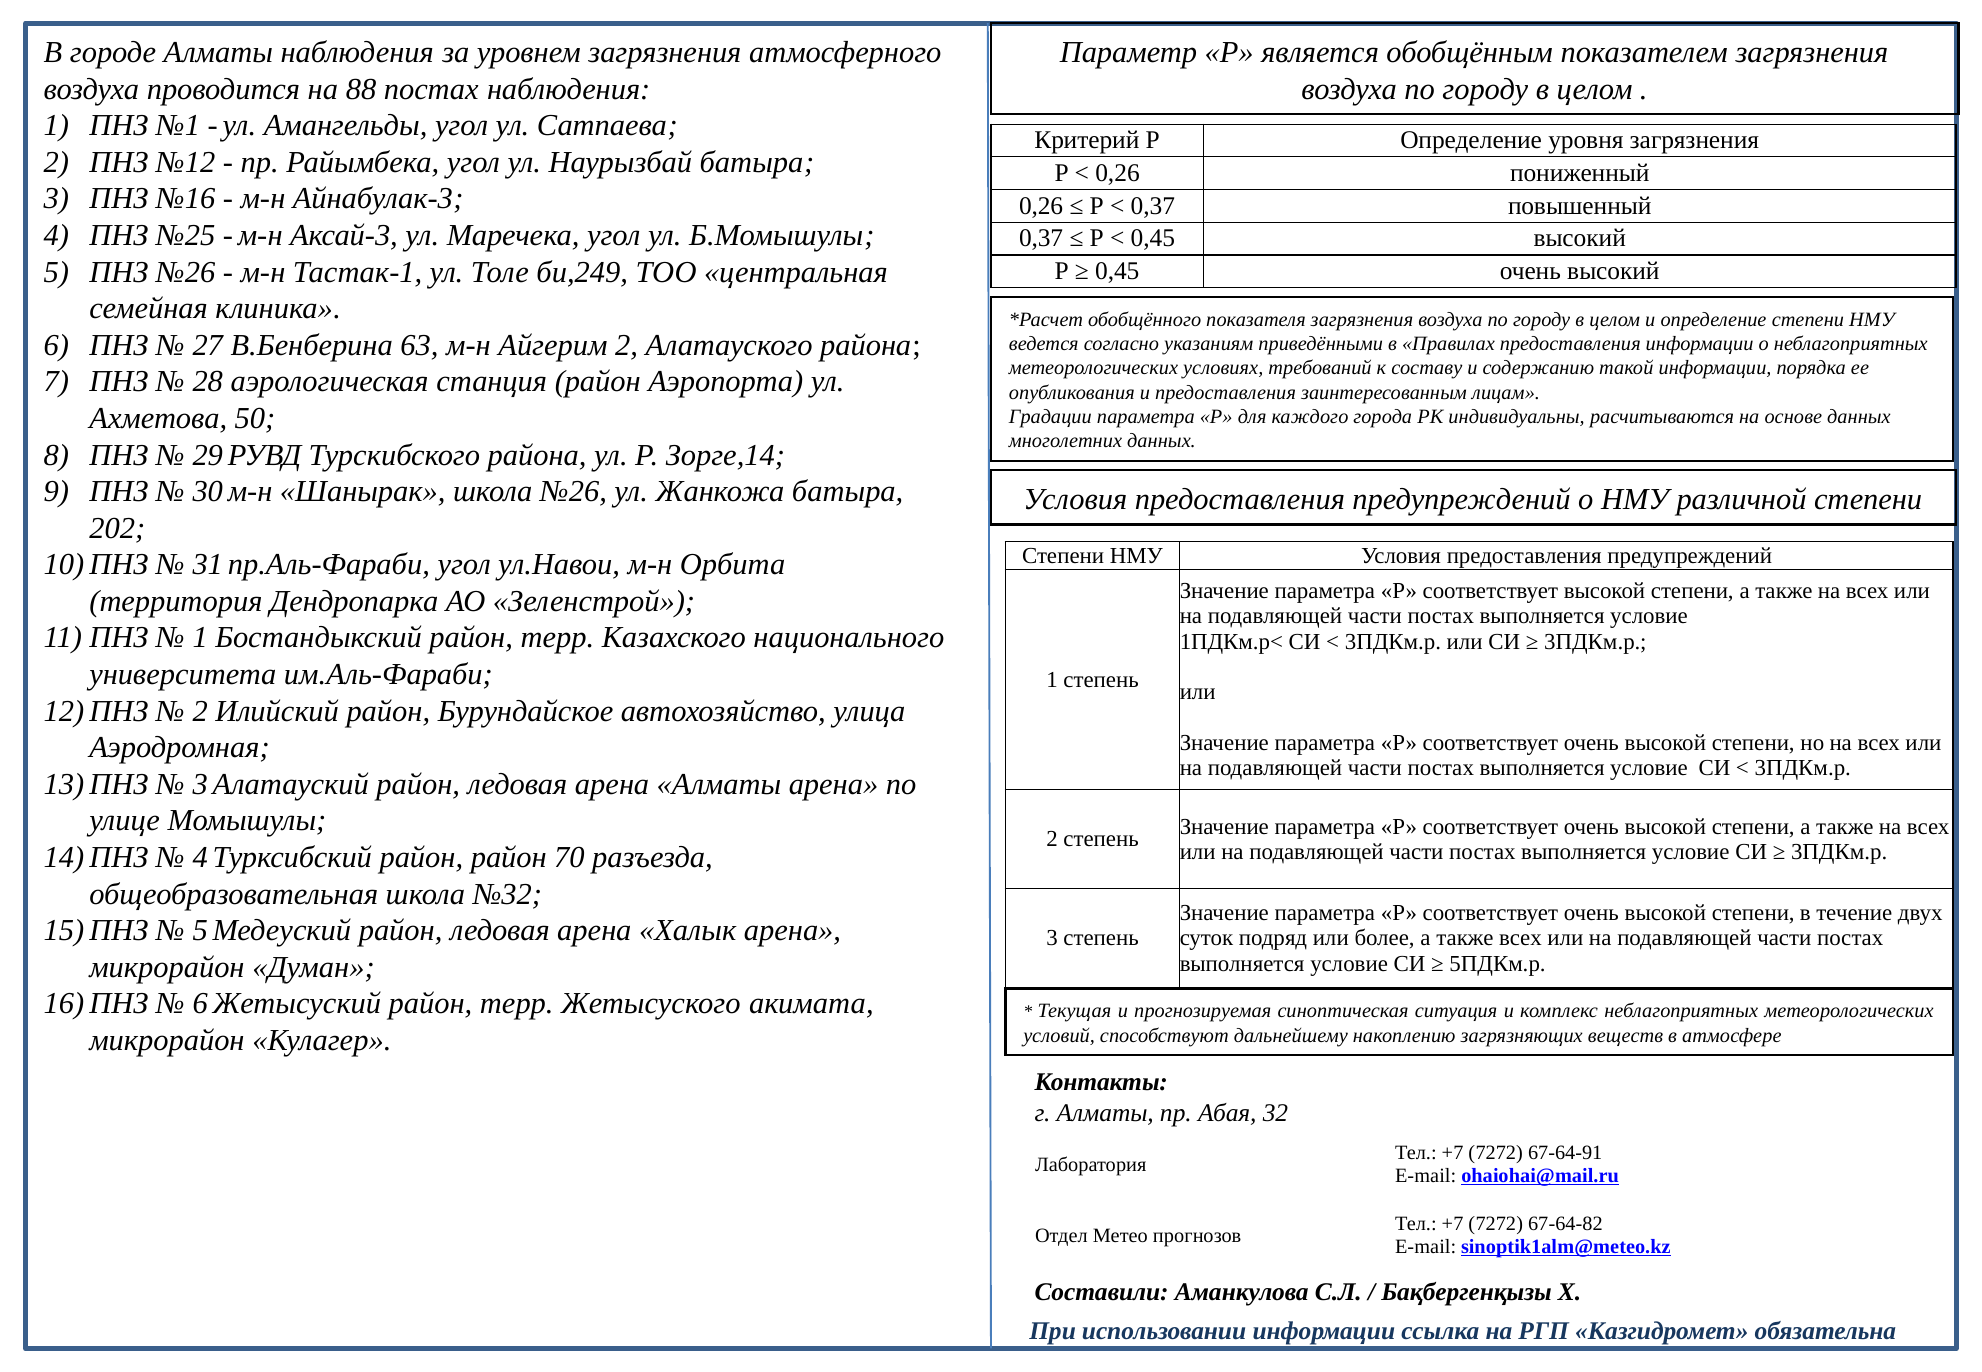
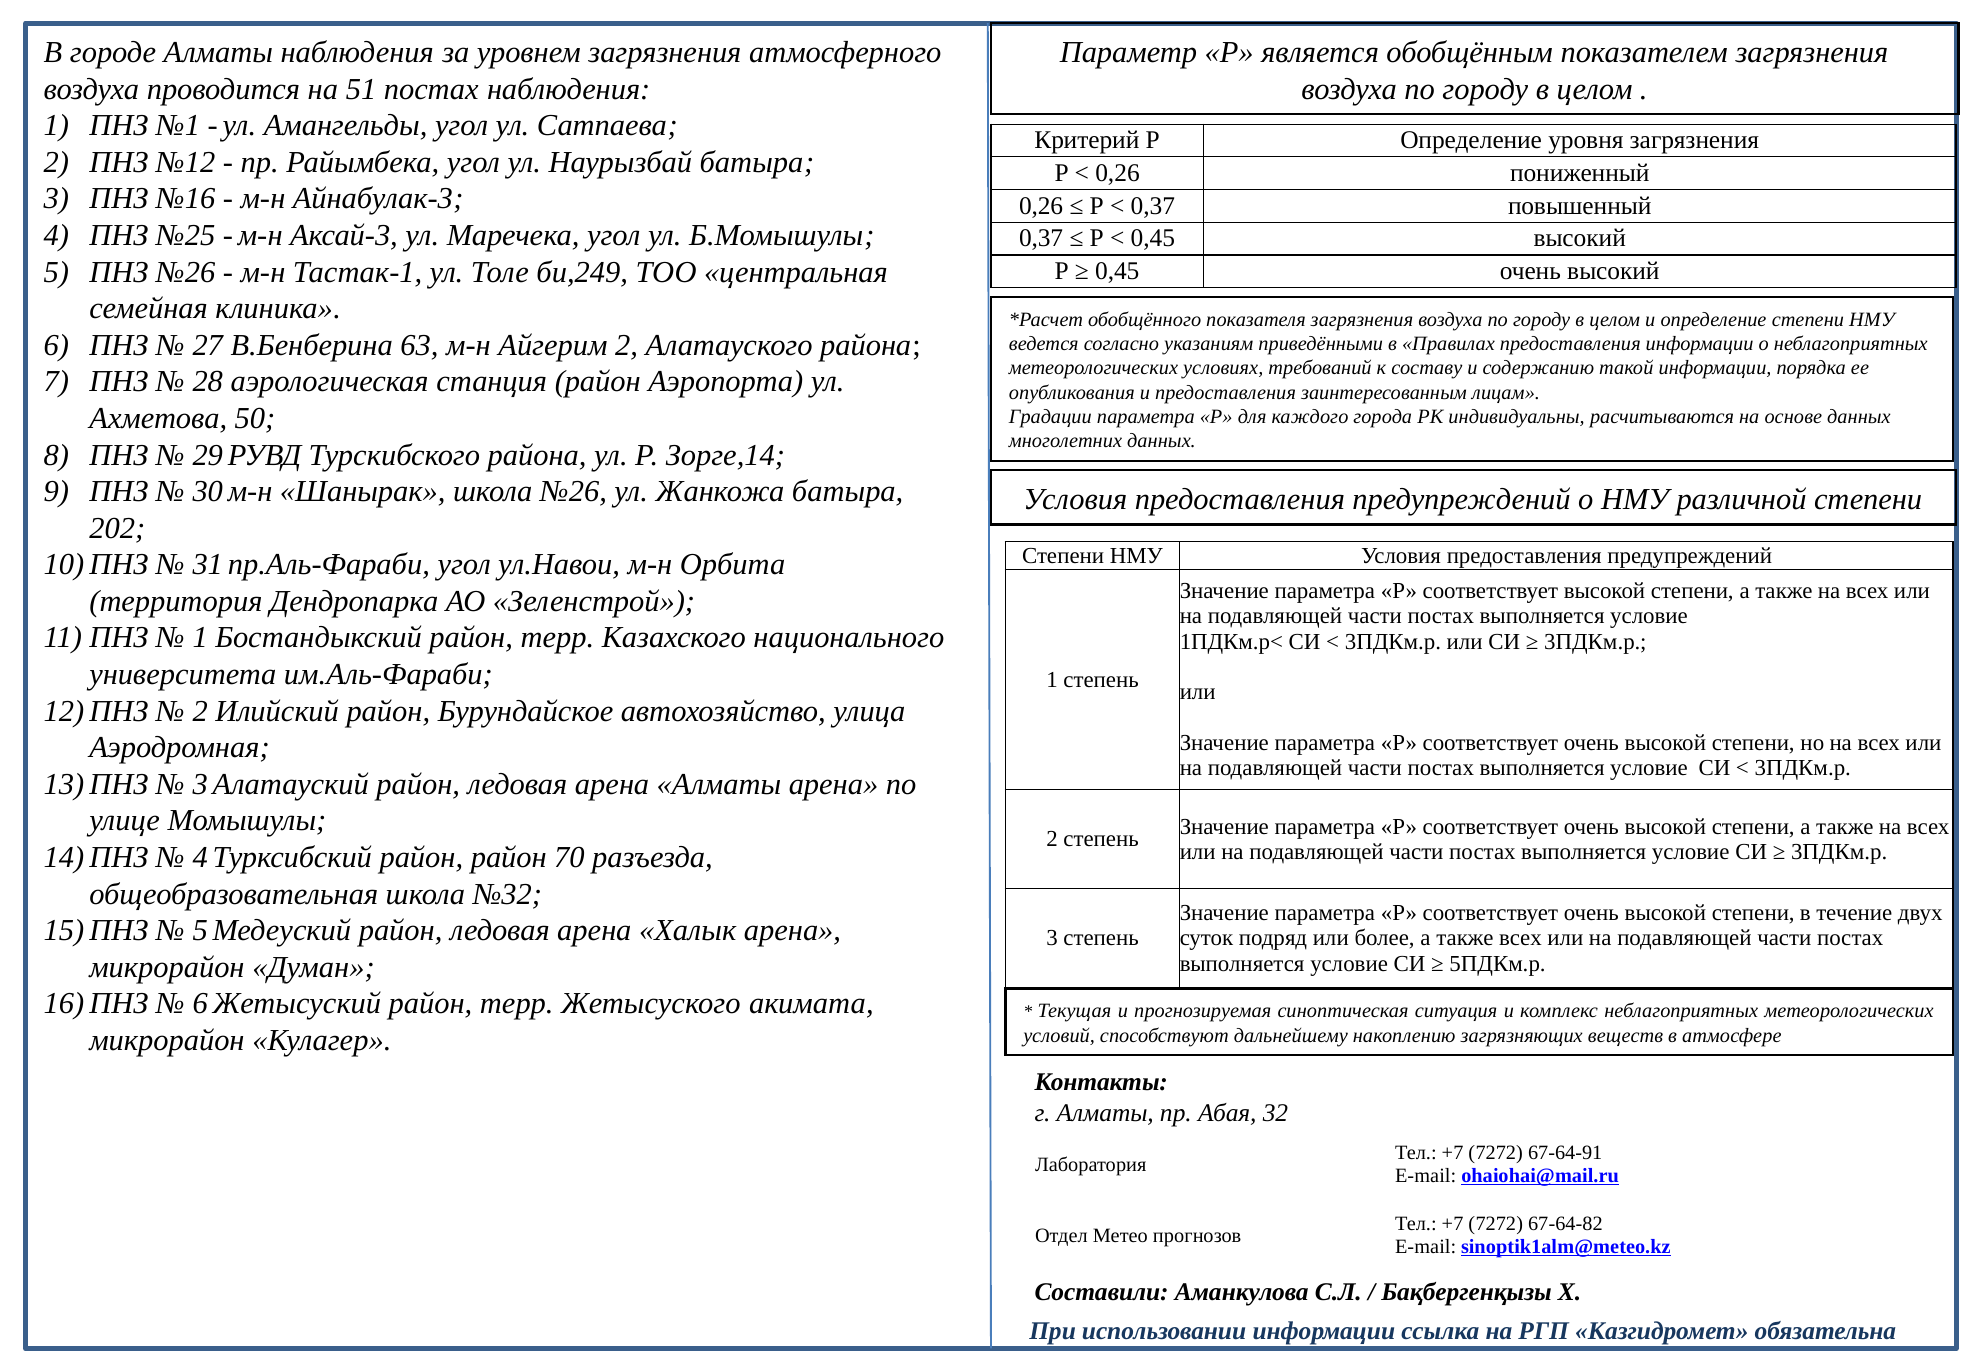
88: 88 -> 51 (361, 89)
